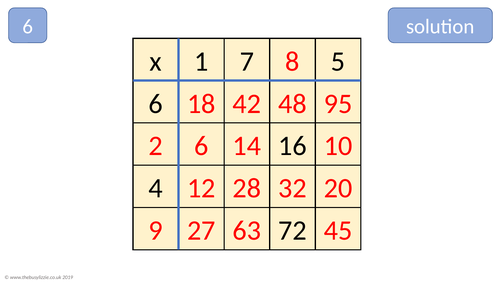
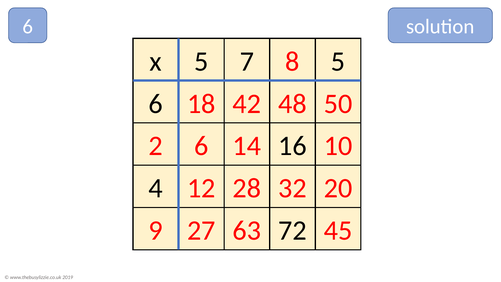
x 1: 1 -> 5 (201, 61)
95: 95 -> 50 (338, 104)
